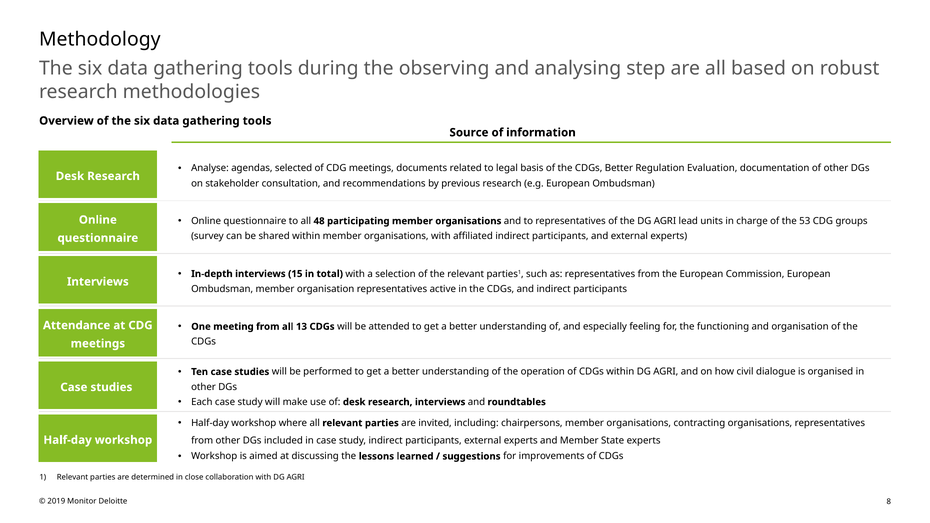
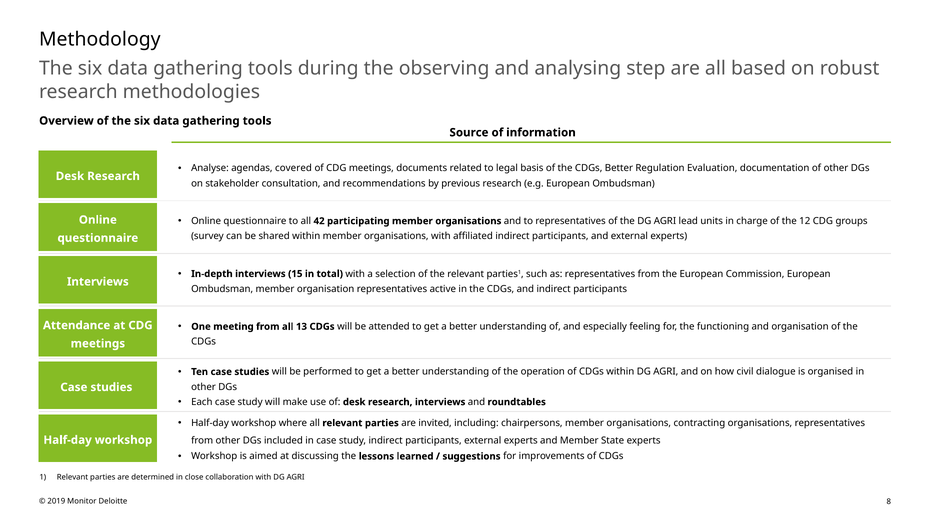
selected: selected -> covered (293, 168)
48: 48 -> 42 (319, 221)
53: 53 -> 12 (805, 221)
